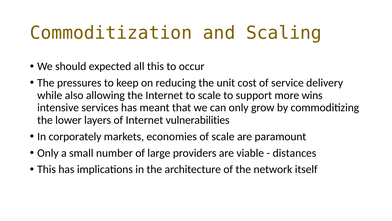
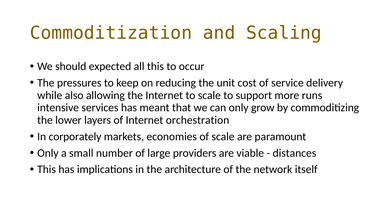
wins: wins -> runs (312, 95)
vulnerabilities: vulnerabilities -> orchestration (198, 120)
